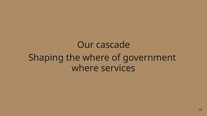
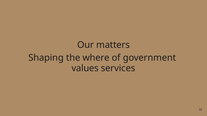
cascade: cascade -> matters (113, 45)
where: where -> values (85, 68)
